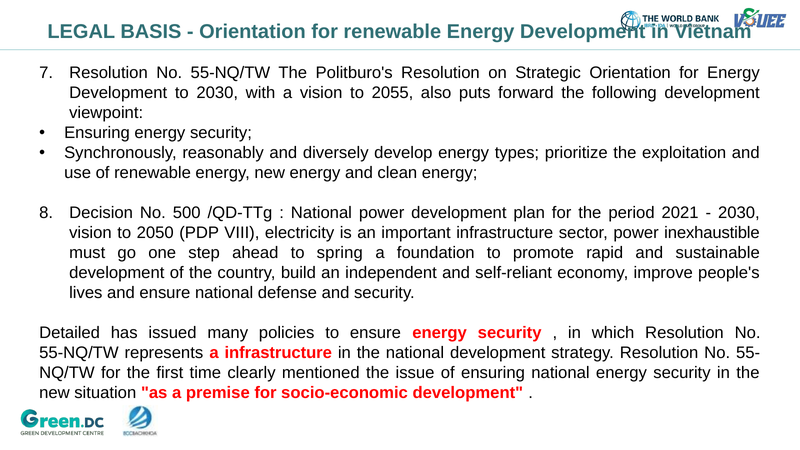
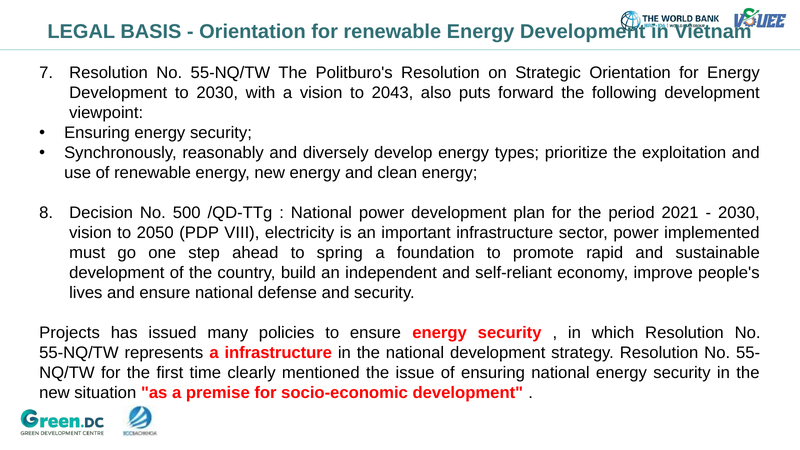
2055: 2055 -> 2043 (392, 93)
inexhaustible: inexhaustible -> implemented (712, 233)
Detailed: Detailed -> Projects (70, 333)
